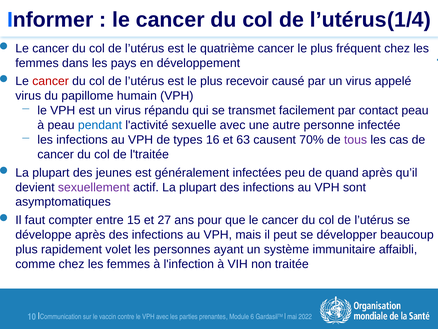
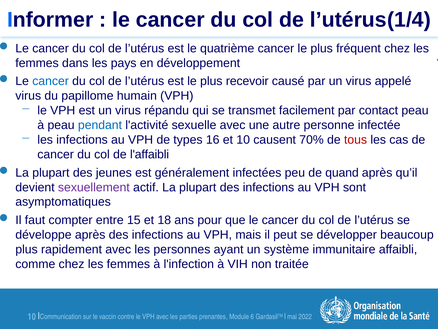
cancer colour: red -> blue (51, 81)
et 63: 63 -> 10 (243, 140)
tous colour: purple -> red (356, 140)
l'traitée: l'traitée -> l'affaibli (150, 154)
27: 27 -> 18 (164, 220)
rapidement volet: volet -> avec (118, 249)
